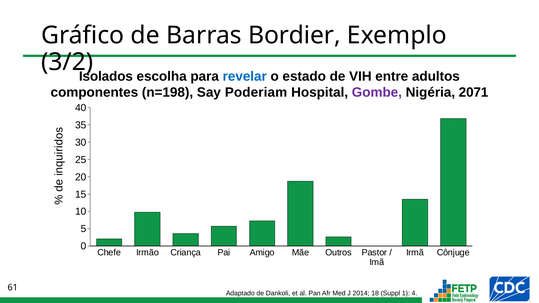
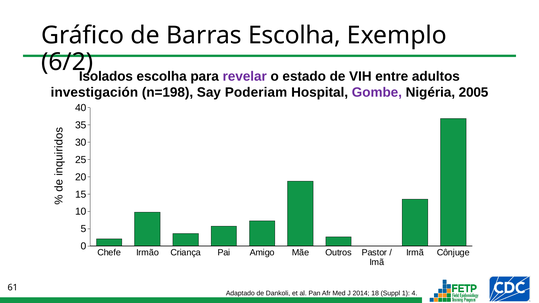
Barras Bordier: Bordier -> Escolha (294, 35)
3/2: 3/2 -> 6/2 (67, 62)
revelar colour: blue -> purple (245, 76)
componentes: componentes -> investigación (94, 93)
2071: 2071 -> 2005 (474, 93)
